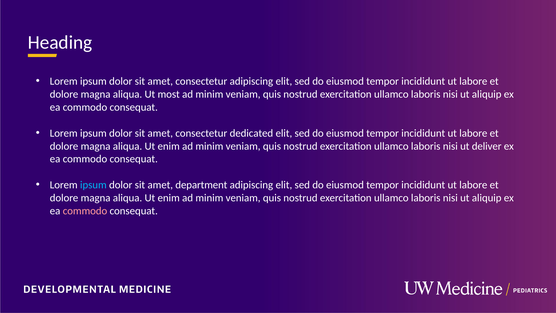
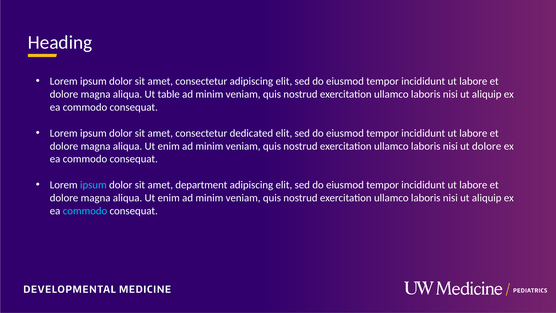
most: most -> table (169, 94)
ut deliver: deliver -> dolore (487, 146)
commodo colour: pink -> light blue (85, 211)
